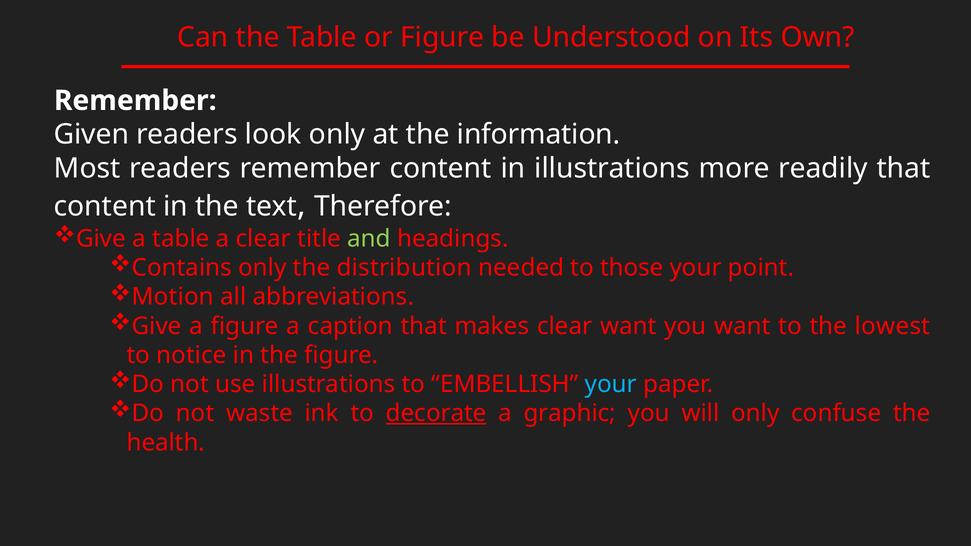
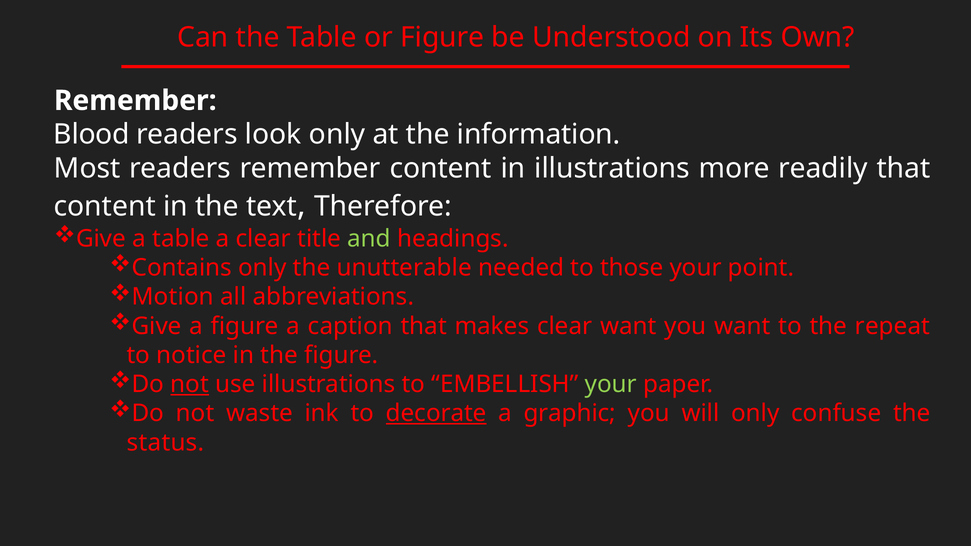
Given: Given -> Blood (92, 135)
distribution: distribution -> unutterable (404, 268)
lowest: lowest -> repeat (893, 326)
not underline: none -> present (190, 384)
your colour: light blue -> light green (611, 384)
health: health -> status (166, 443)
